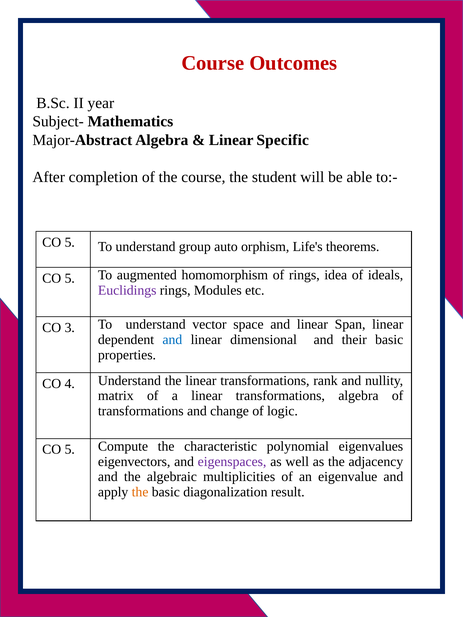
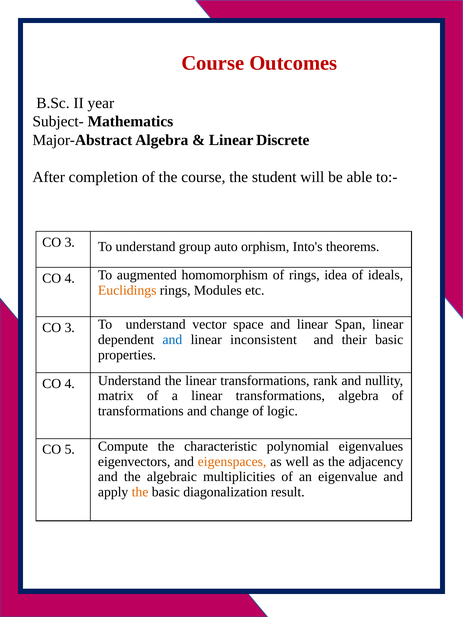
Specific: Specific -> Discrete (283, 140)
5: 5 -> 3 (70, 242)
Life's: Life's -> Into's (308, 247)
5: 5 -> 4 (70, 278)
Euclidings colour: purple -> orange (127, 290)
dimensional: dimensional -> inconsistent (263, 340)
eigenspaces colour: purple -> orange (232, 462)
